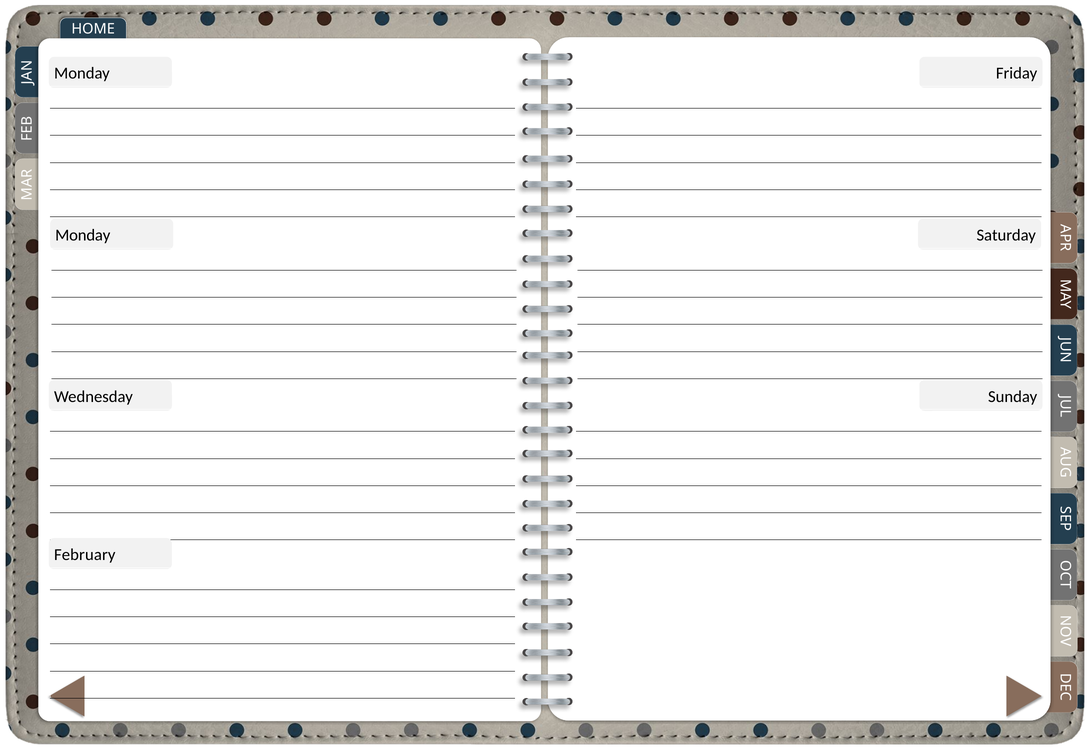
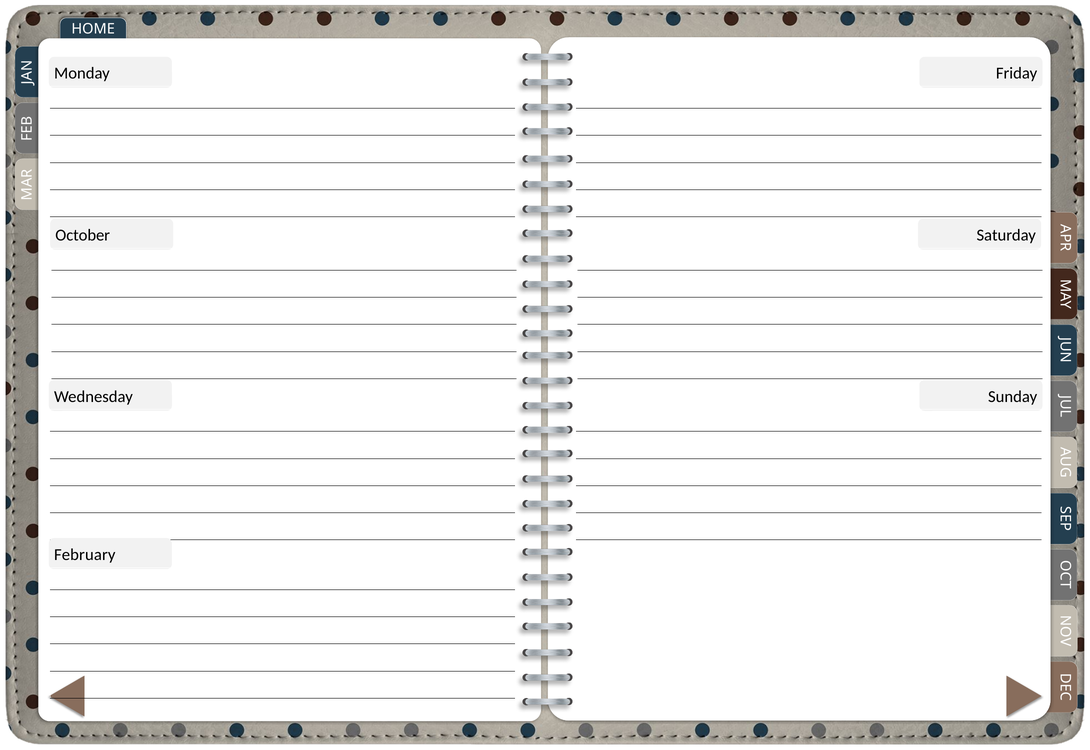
Monday: Monday -> October (83, 235)
